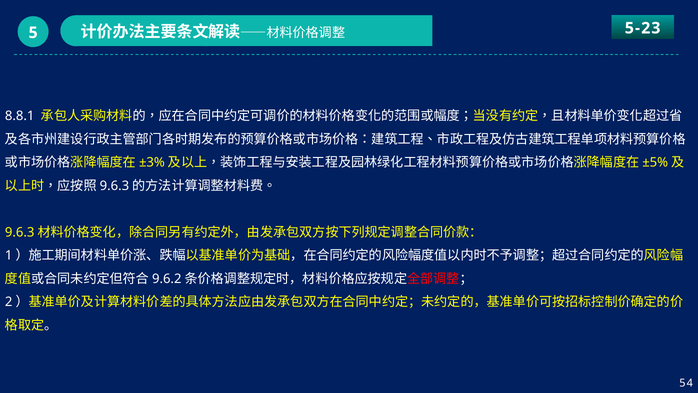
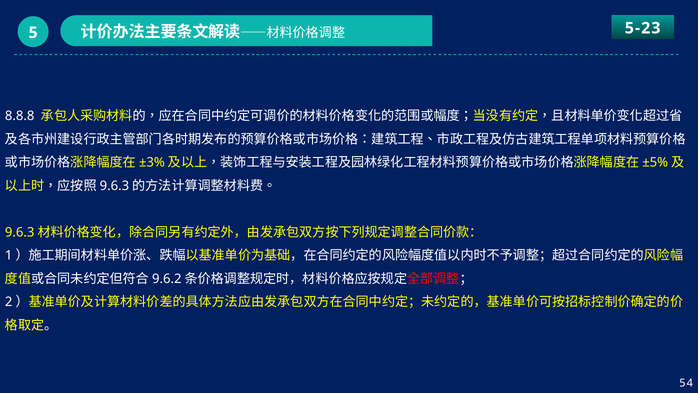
8.8.1: 8.8.1 -> 8.8.8 (20, 116)
